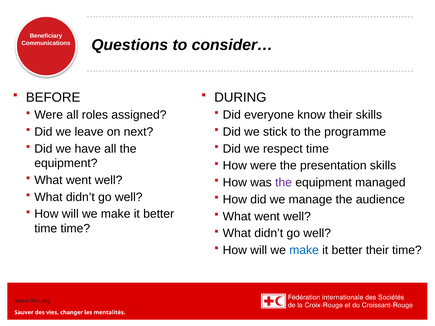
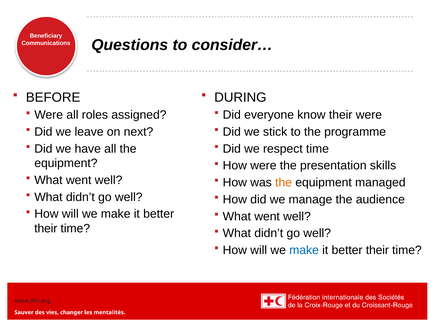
their skills: skills -> were (369, 115)
the colour: purple -> orange (284, 183)
time: time -> their (46, 229)
